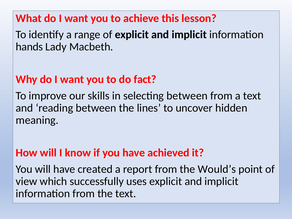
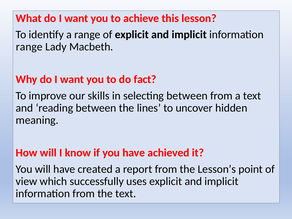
hands: hands -> range (29, 47)
Would’s: Would’s -> Lesson’s (217, 169)
